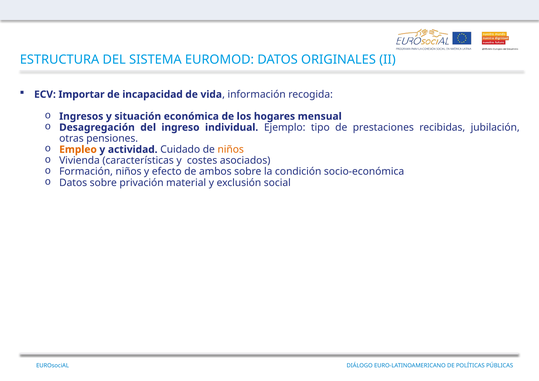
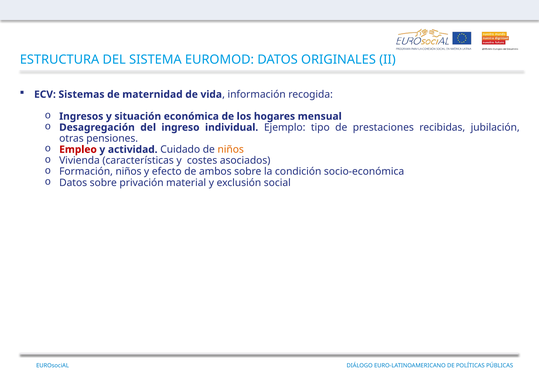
Importar: Importar -> Sistemas (81, 95)
incapacidad: incapacidad -> maternidad (152, 95)
Empleo colour: orange -> red (78, 150)
